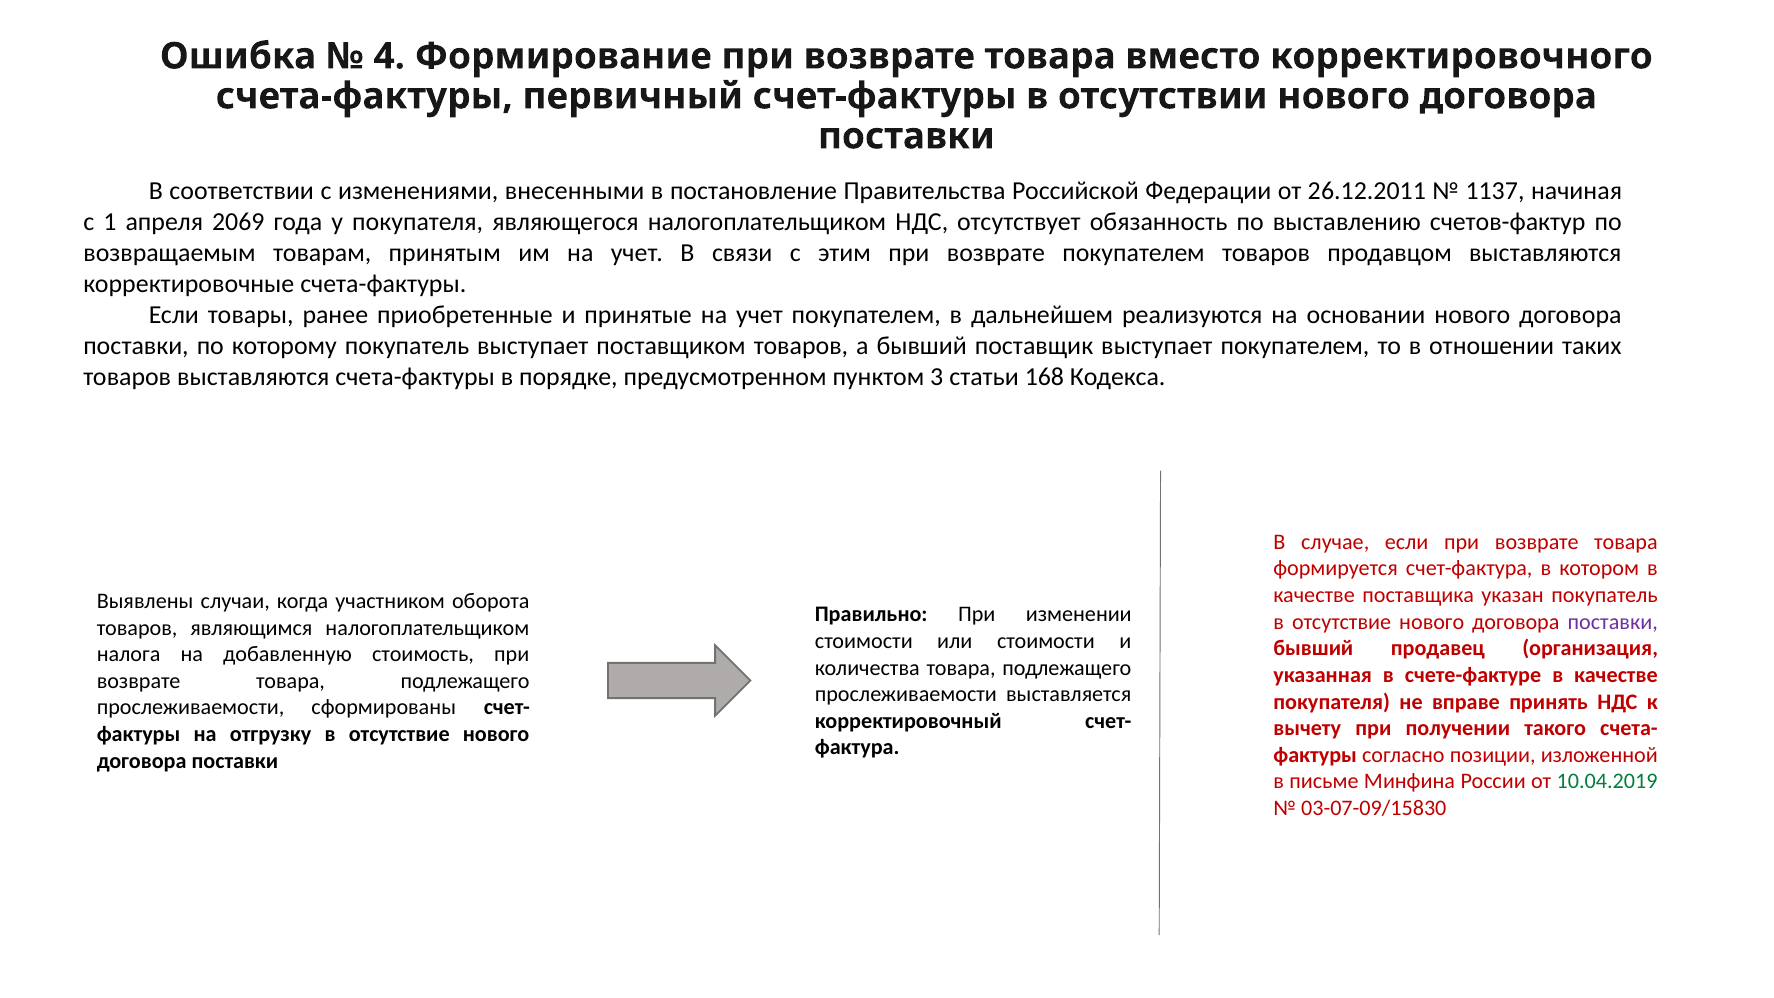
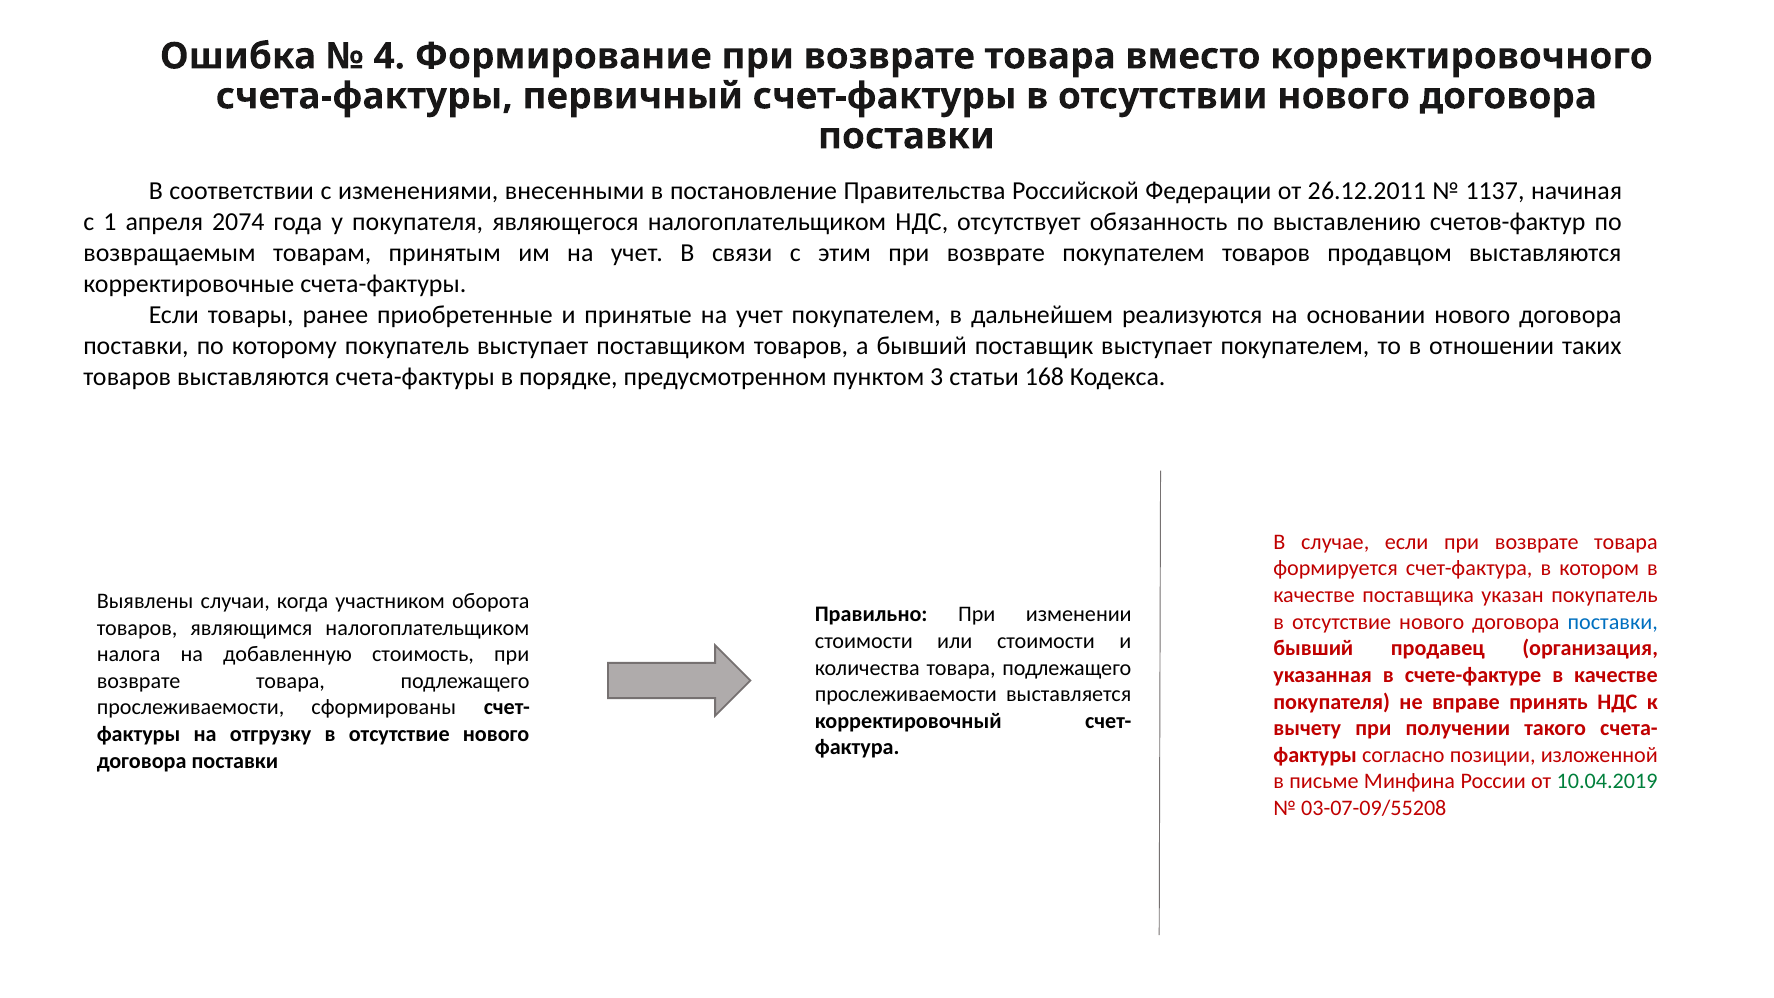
2069: 2069 -> 2074 (238, 222)
поставки colour: purple -> blue (1613, 622)
03-07-09/15830: 03-07-09/15830 -> 03-07-09/55208 (1374, 808)
